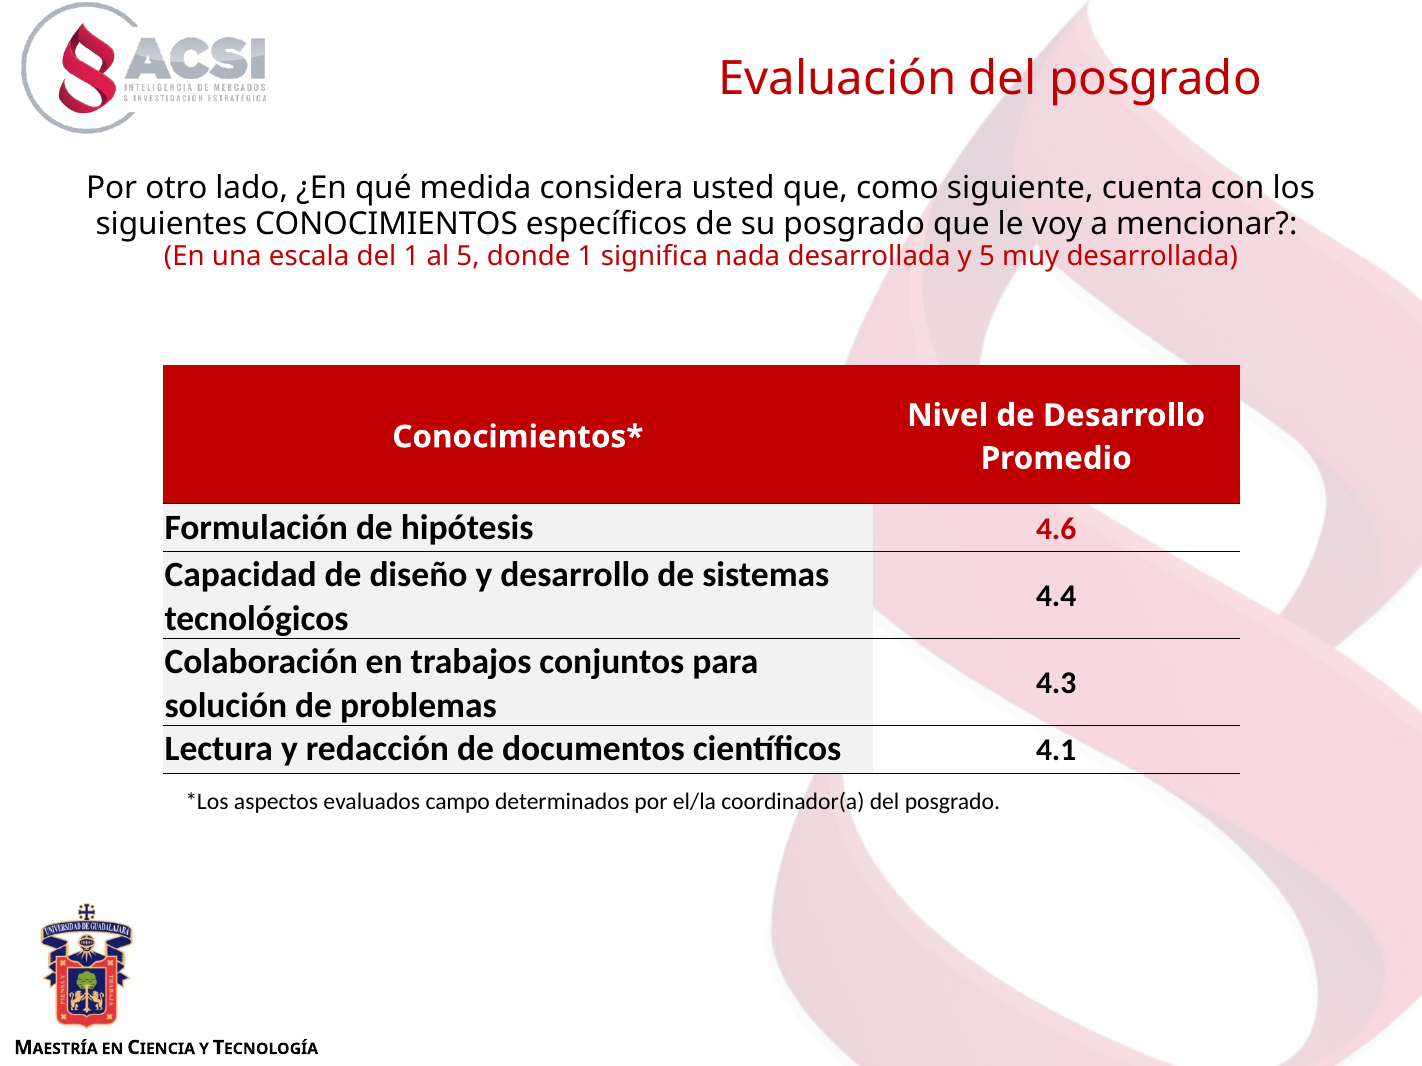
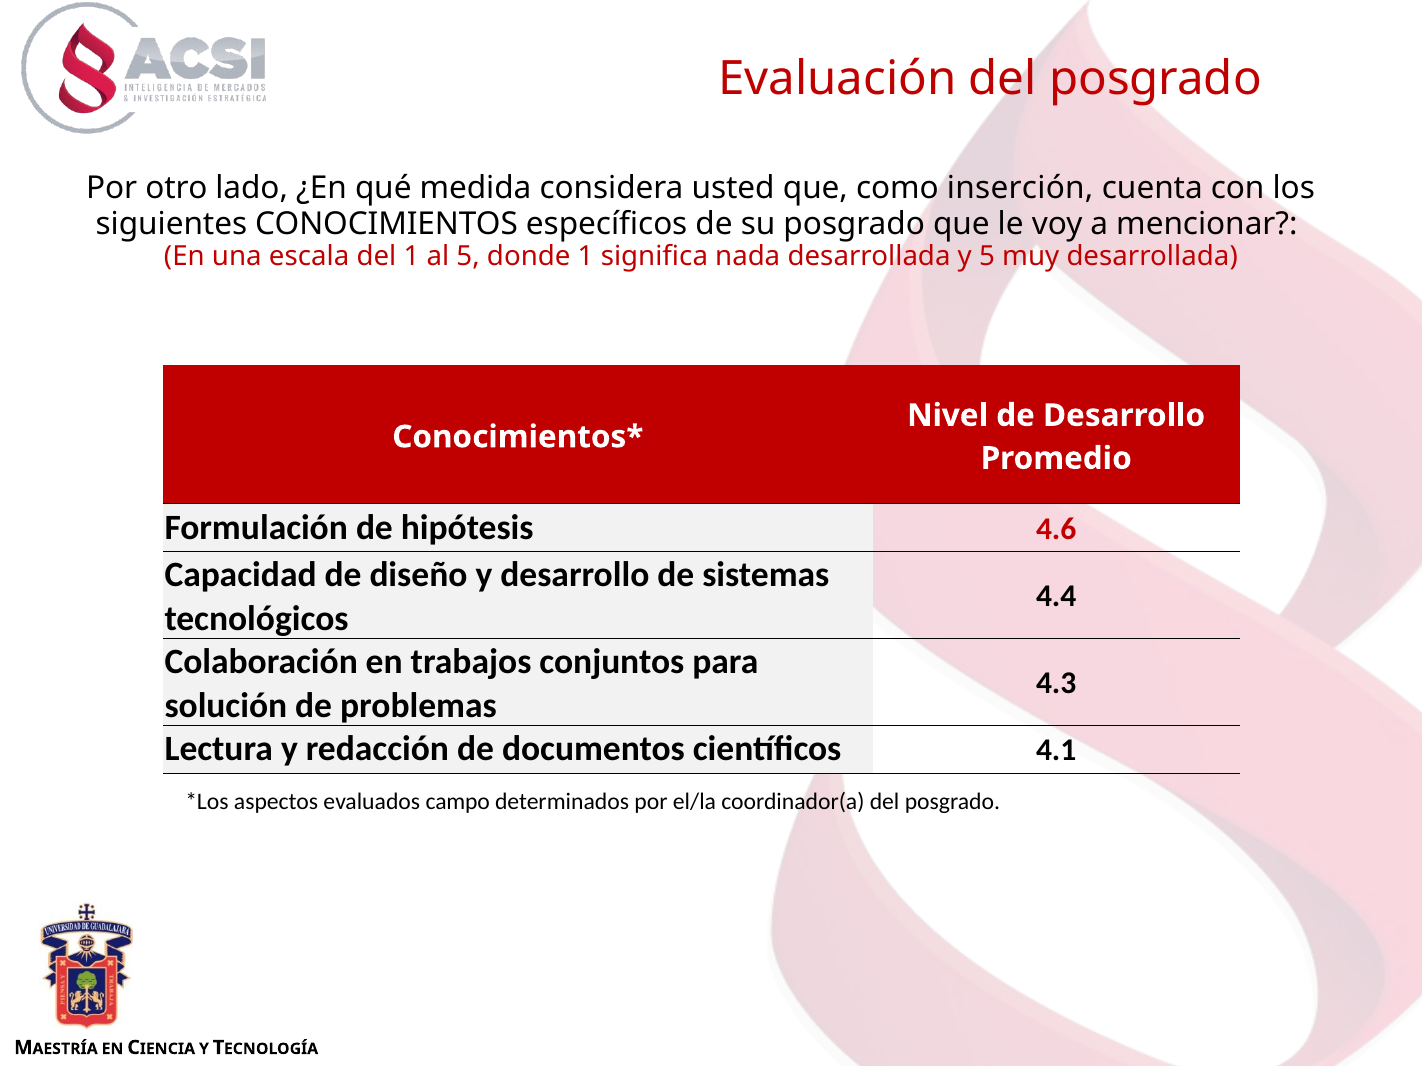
siguiente: siguiente -> inserción (1020, 188)
